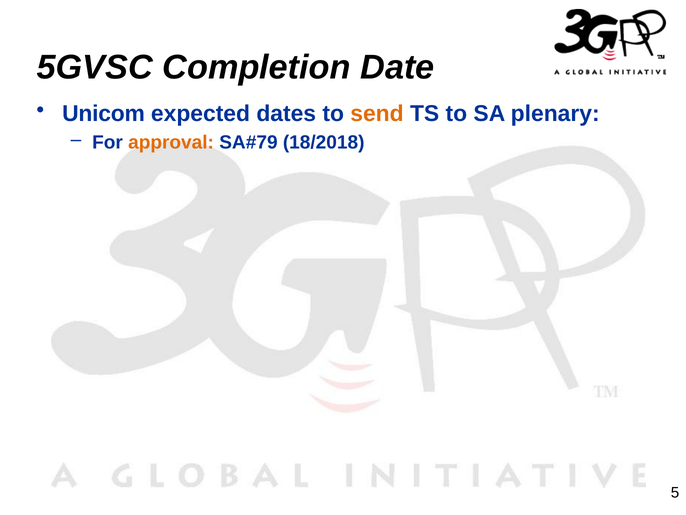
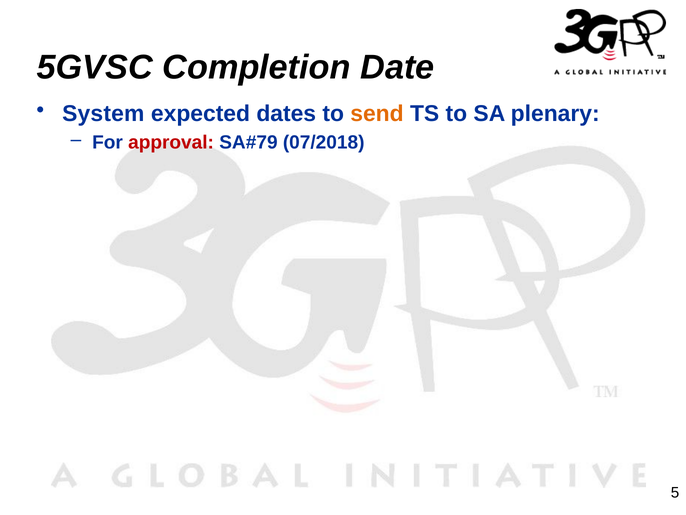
Unicom: Unicom -> System (103, 114)
approval colour: orange -> red (171, 142)
18/2018: 18/2018 -> 07/2018 (324, 142)
